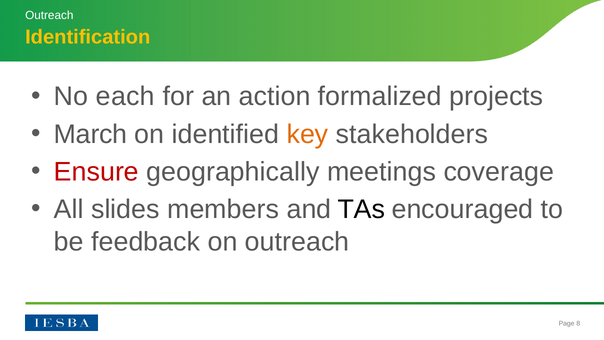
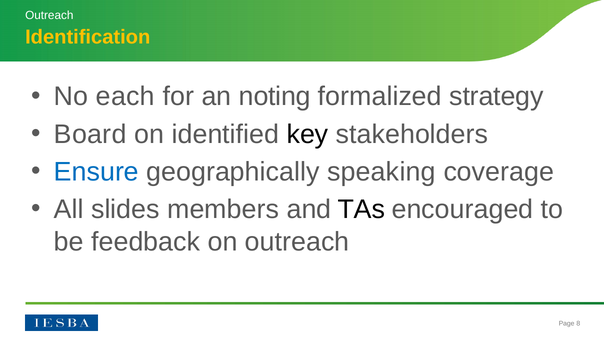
action: action -> noting (275, 97)
projects: projects -> strategy (496, 97)
March: March -> Board (90, 134)
key colour: orange -> black (308, 134)
Ensure colour: red -> blue (96, 172)
meetings: meetings -> speaking (381, 172)
